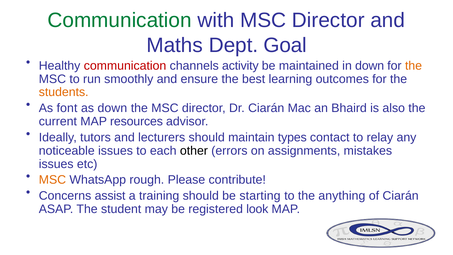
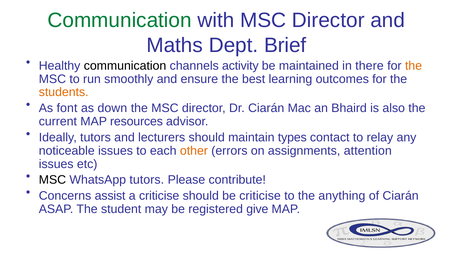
Goal: Goal -> Brief (285, 45)
communication colour: red -> black (125, 66)
in down: down -> there (369, 66)
other colour: black -> orange (194, 151)
mistakes: mistakes -> attention (368, 151)
MSC colour: orange -> black (52, 180)
WhatsApp rough: rough -> tutors (147, 180)
a training: training -> criticise (159, 196)
be starting: starting -> criticise (260, 196)
look: look -> give (257, 209)
